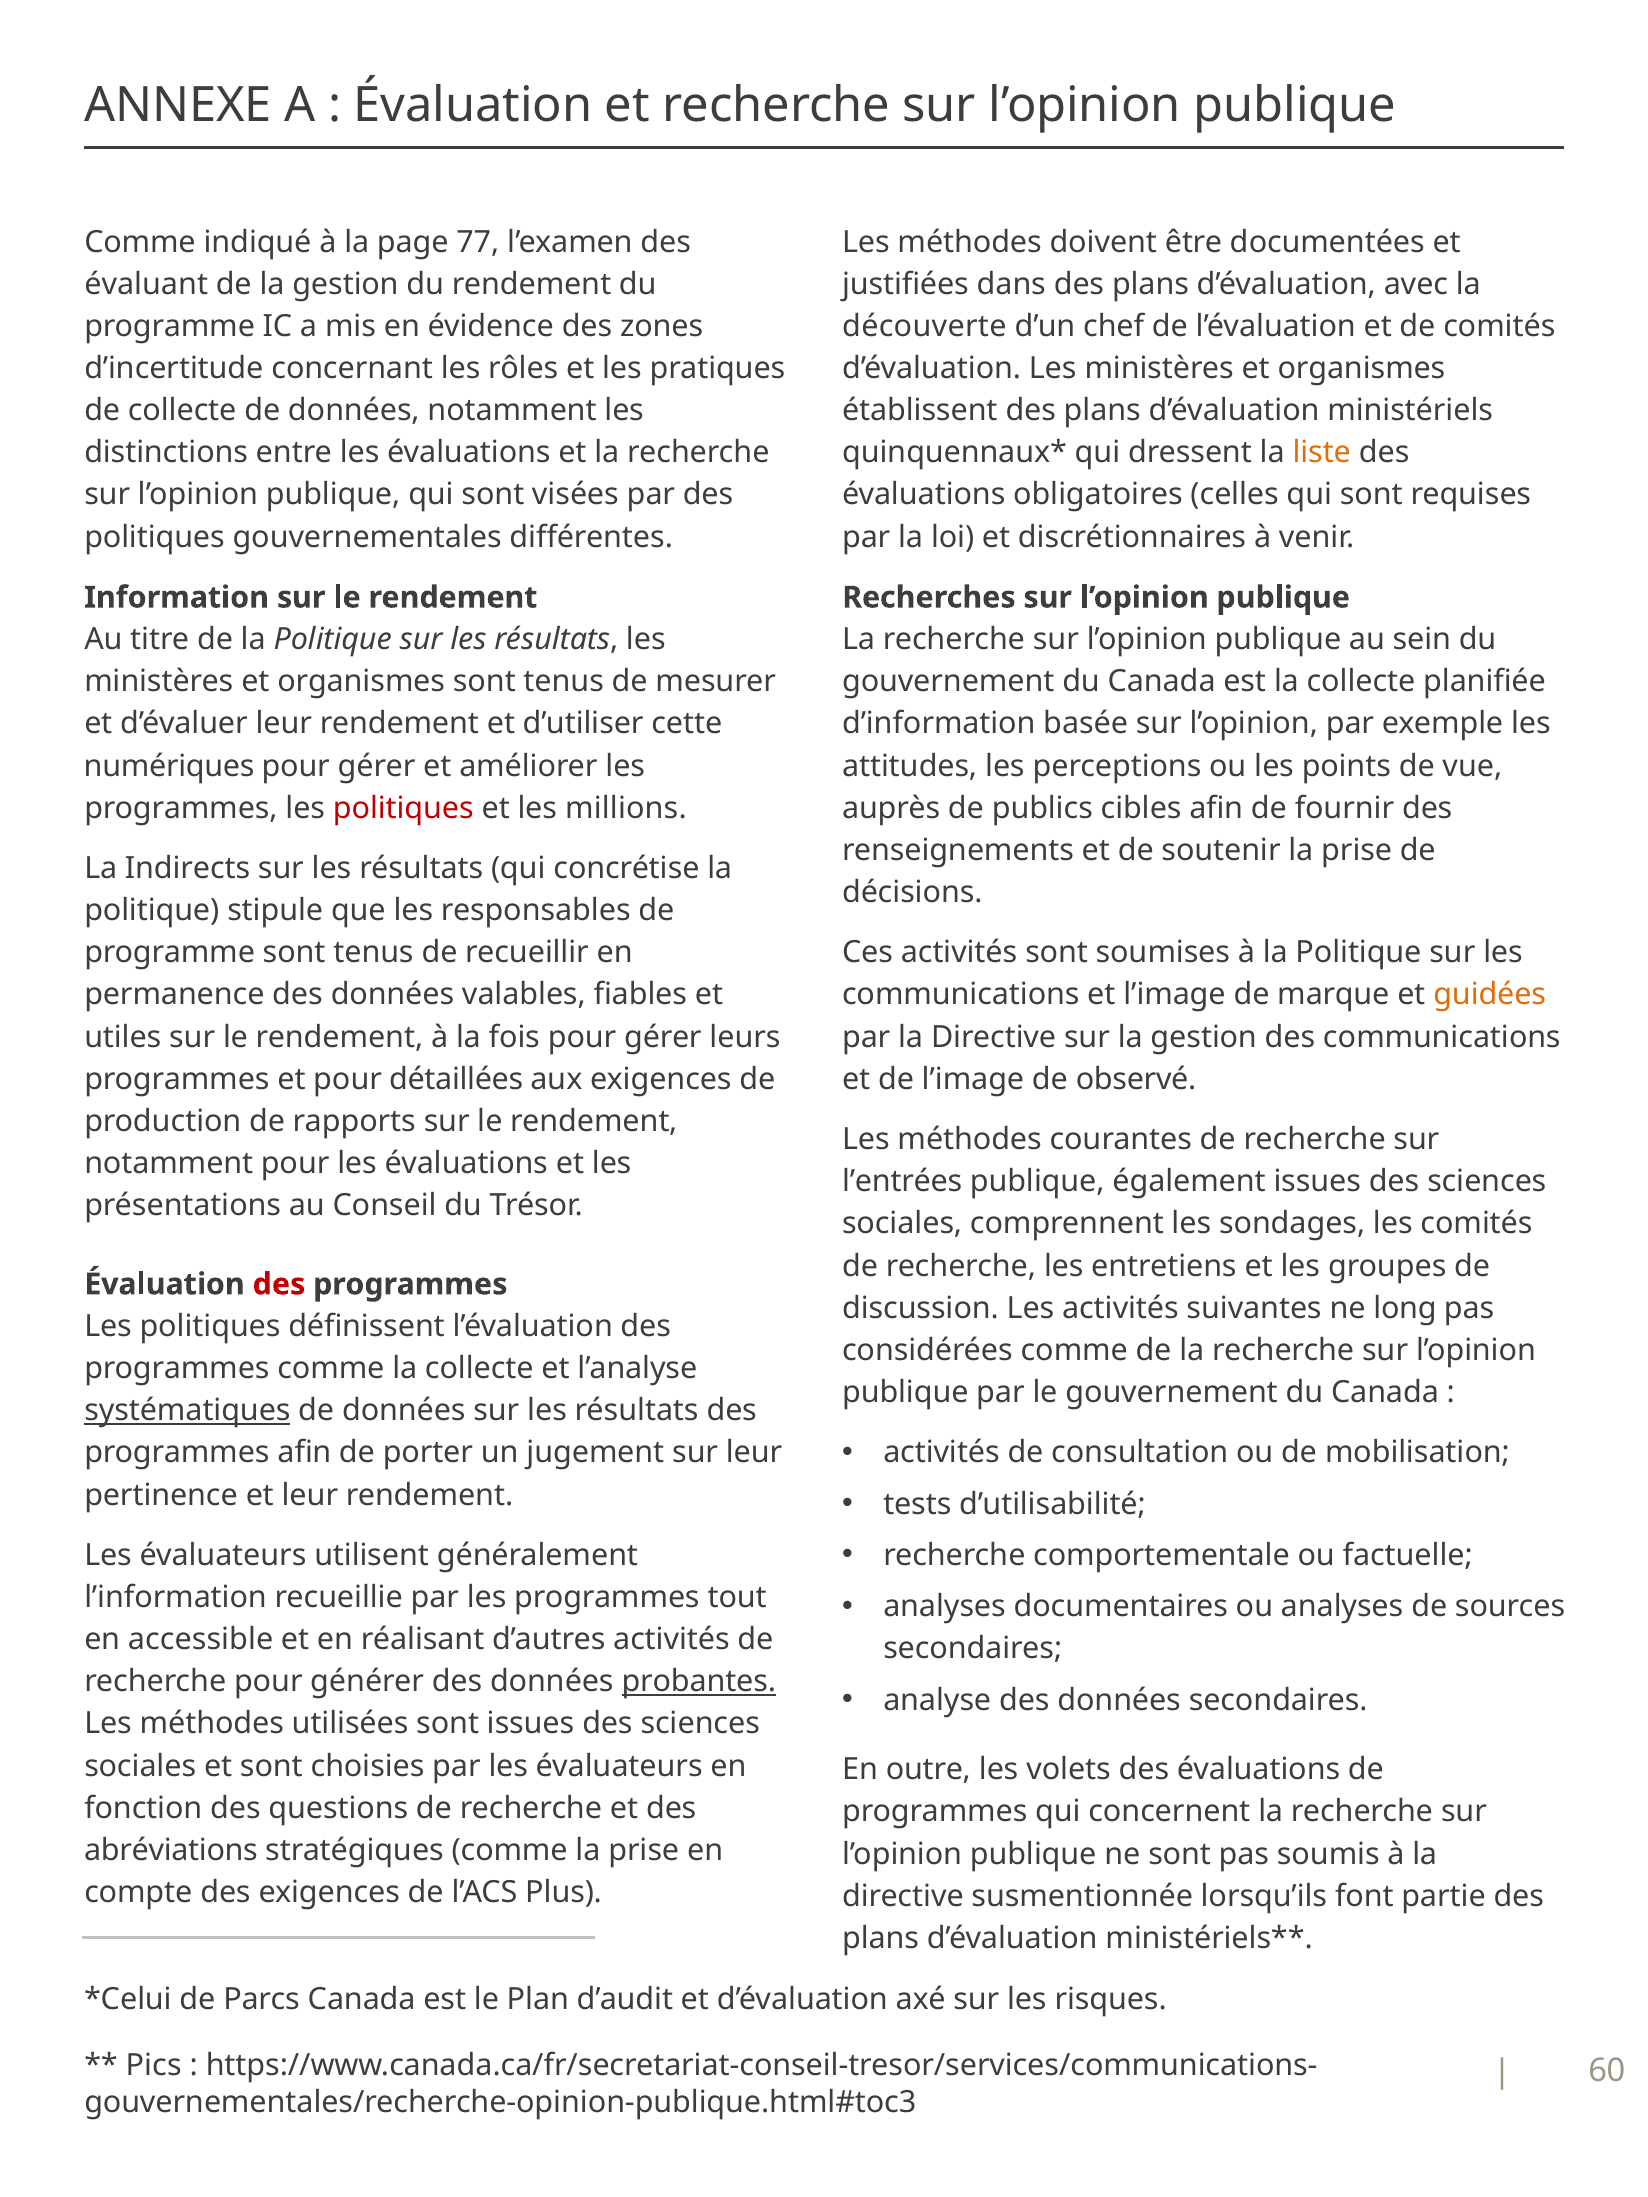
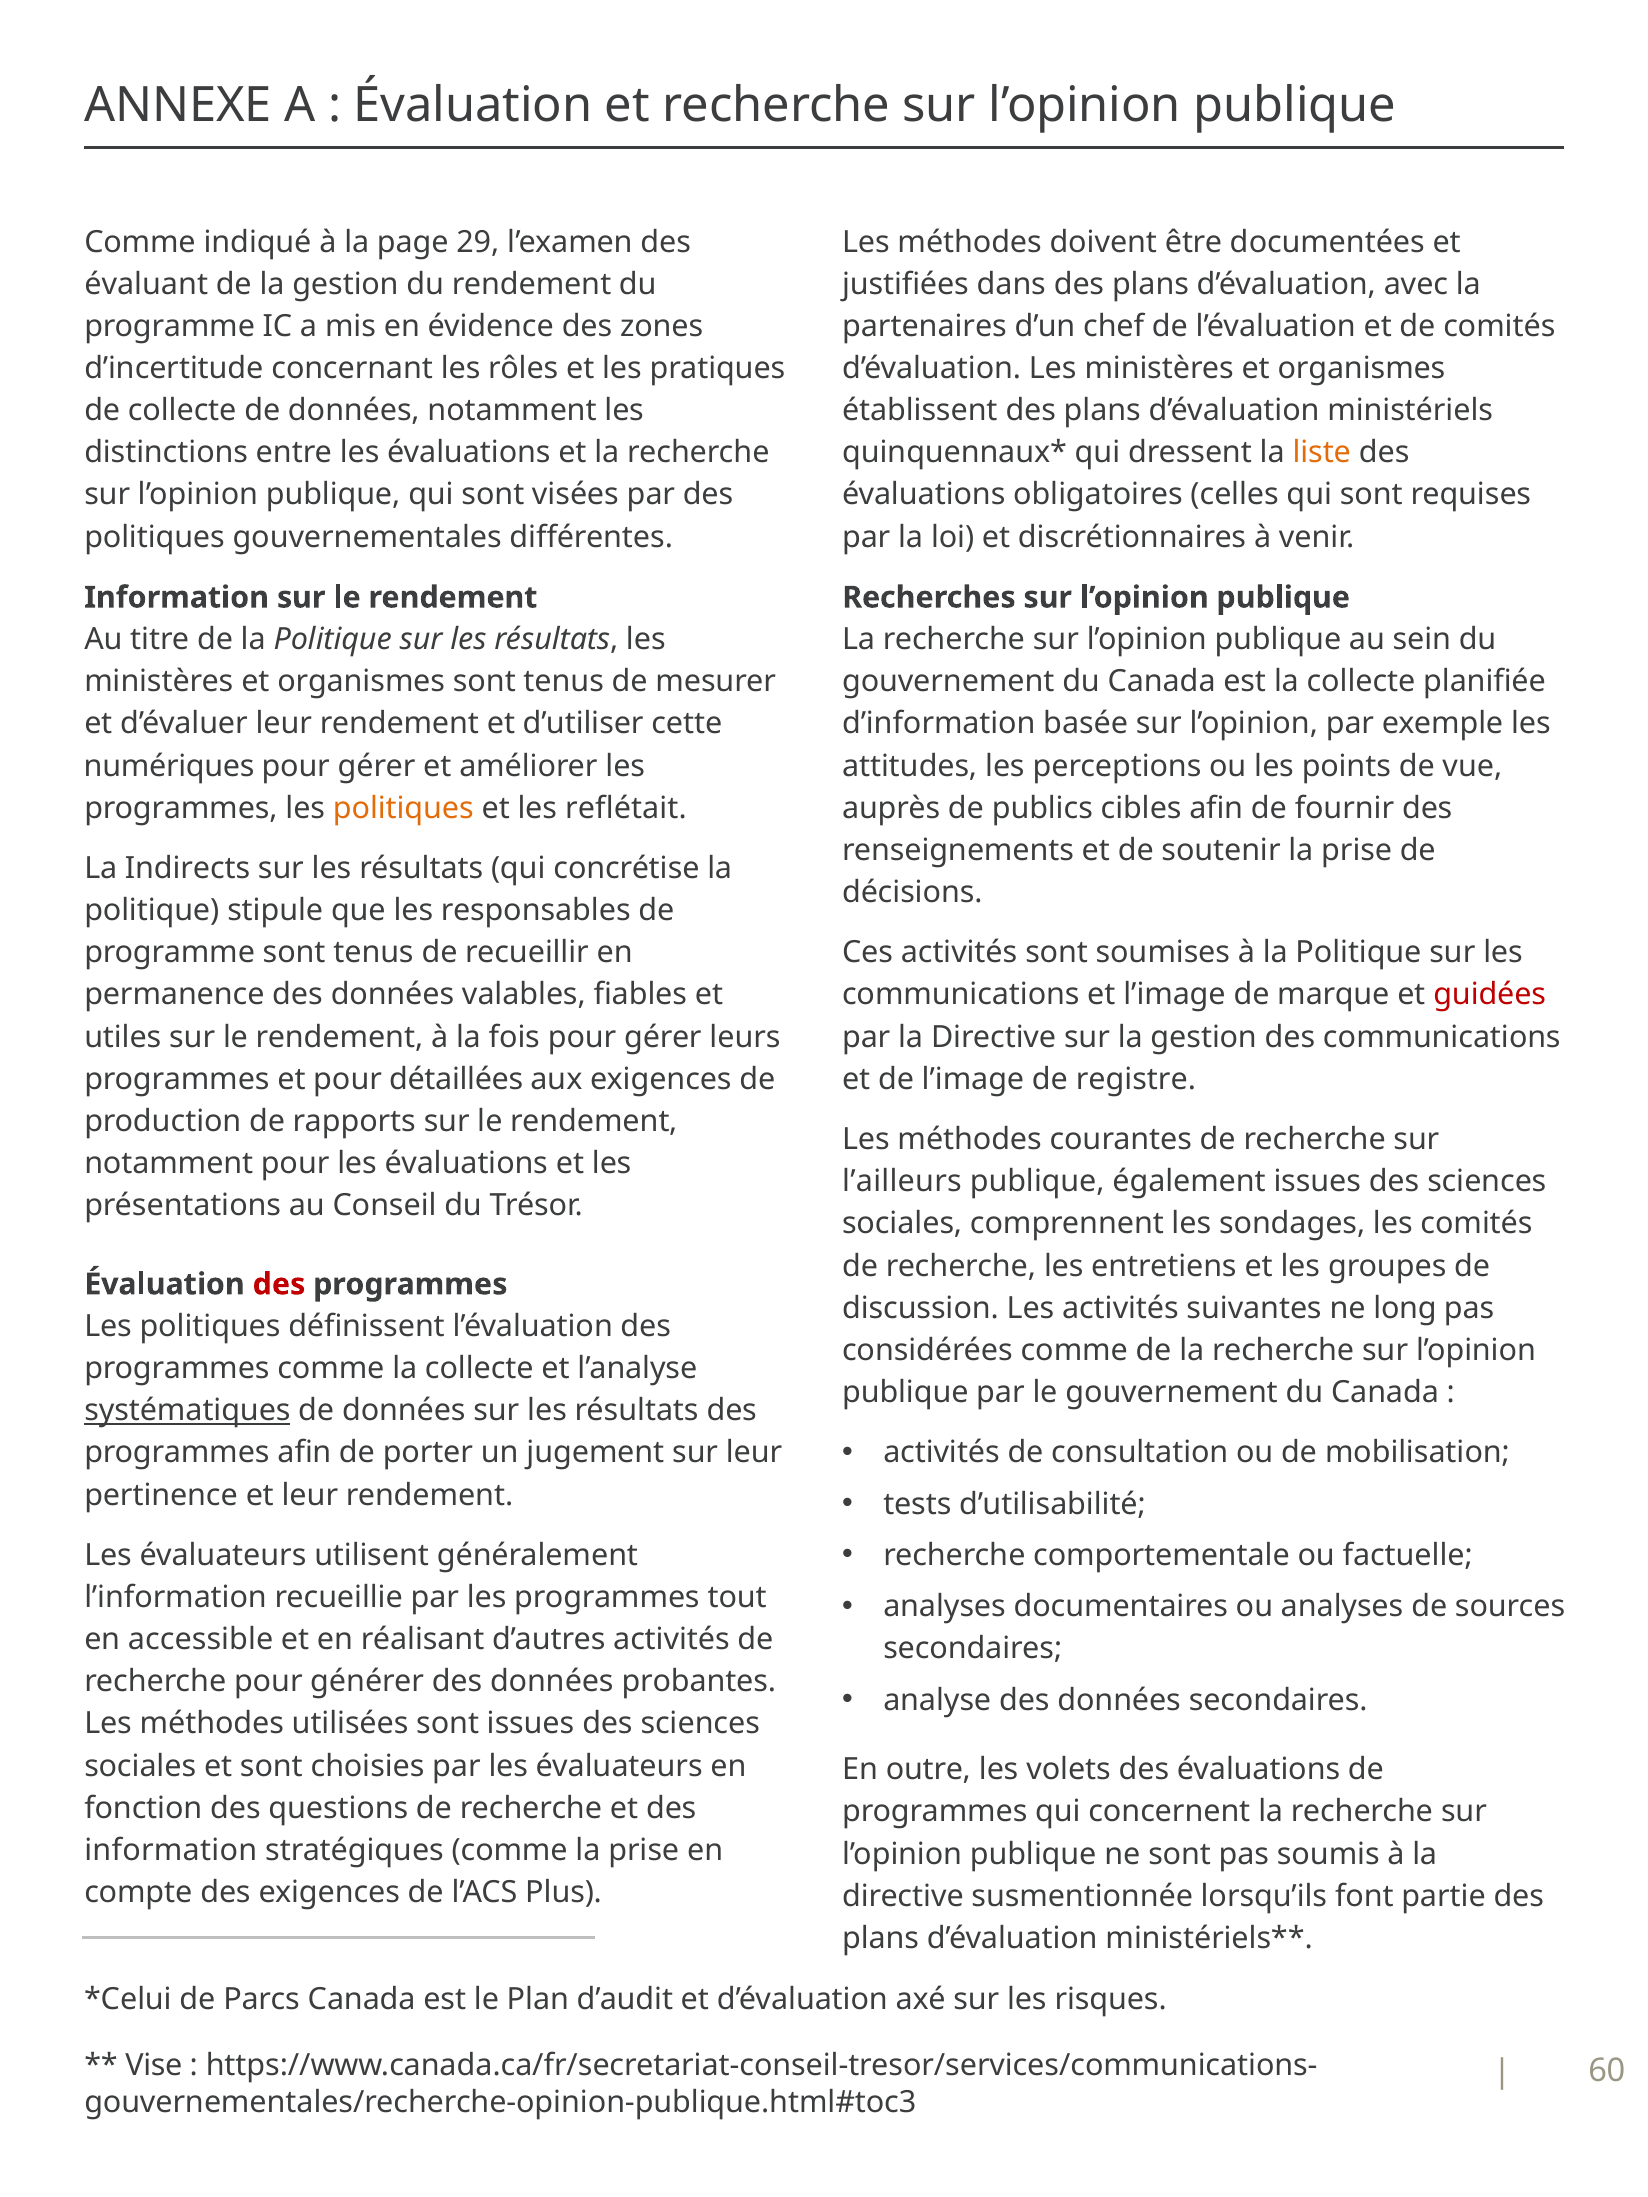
77: 77 -> 29 (478, 242)
découverte: découverte -> partenaires (925, 326)
politiques colour: red -> orange (403, 808)
millions: millions -> reflétait (626, 808)
guidées colour: orange -> red (1490, 995)
observé: observé -> registre (1136, 1079)
l’entrées: l’entrées -> l’ailleurs (902, 1182)
probantes underline: present -> none (699, 1682)
abréviations: abréviations -> information (171, 1851)
Pics: Pics -> Vise (154, 2066)
